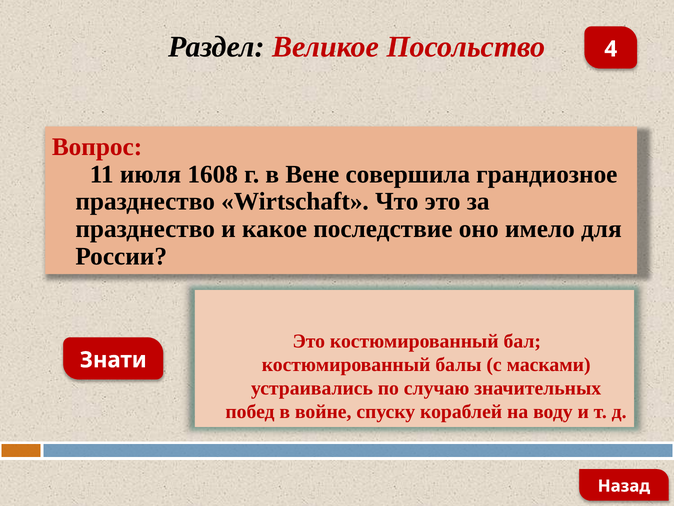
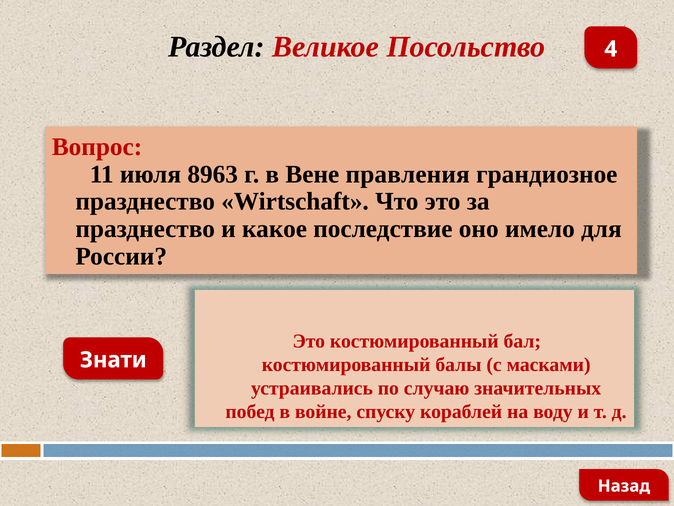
1608: 1608 -> 8963 (213, 174)
совершила: совершила -> правления (408, 174)
